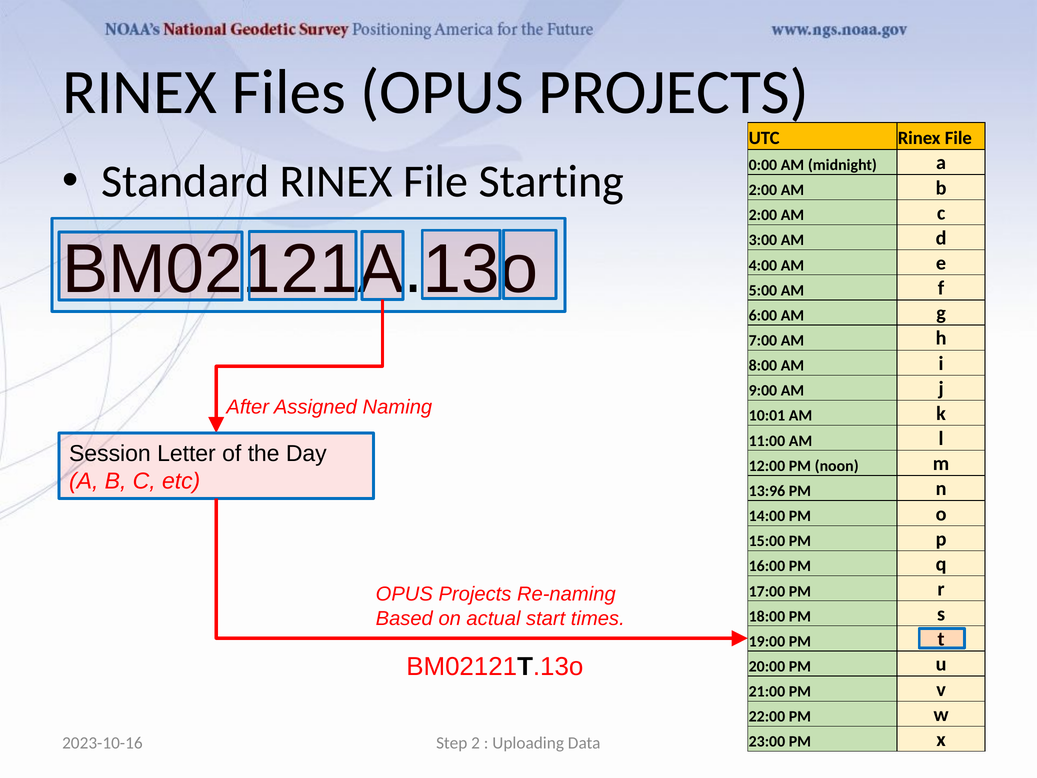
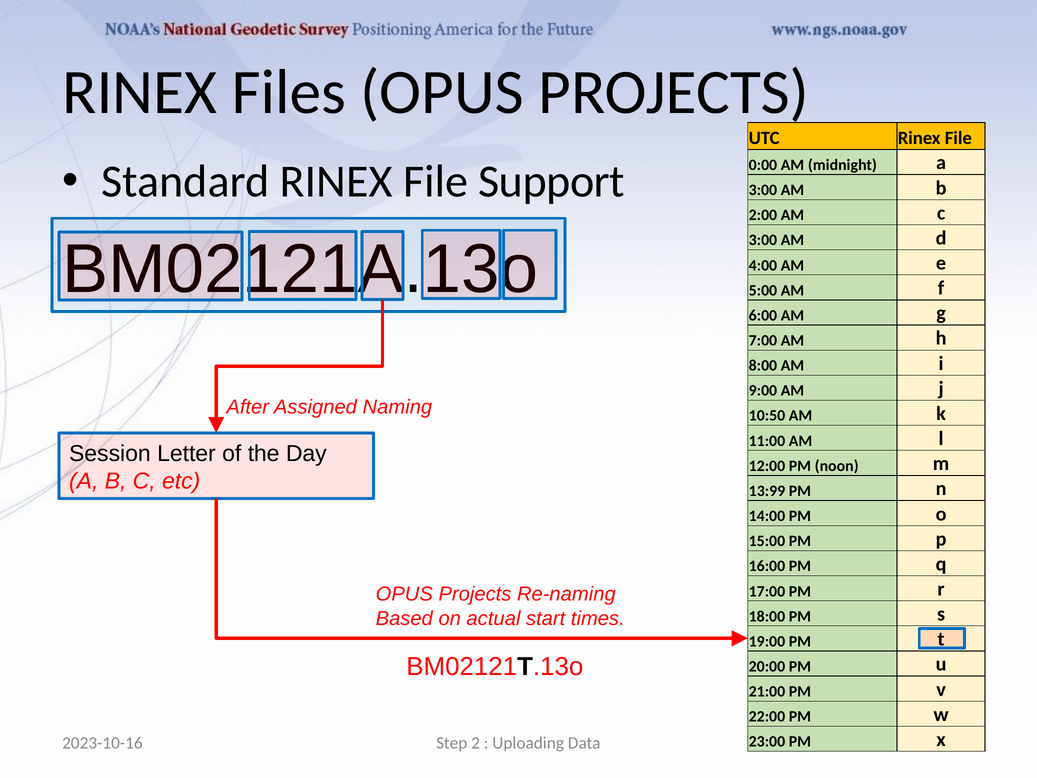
Starting: Starting -> Support (552, 182)
2:00: 2:00 -> 3:00 (763, 190)
10:01: 10:01 -> 10:50 (767, 416)
13:96: 13:96 -> 13:99 (767, 491)
